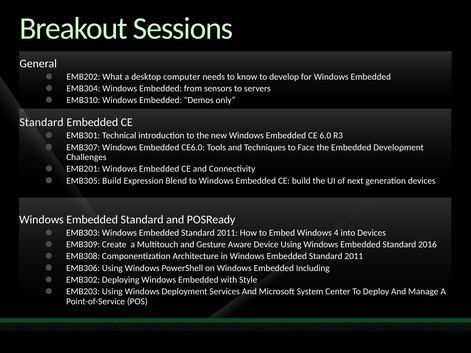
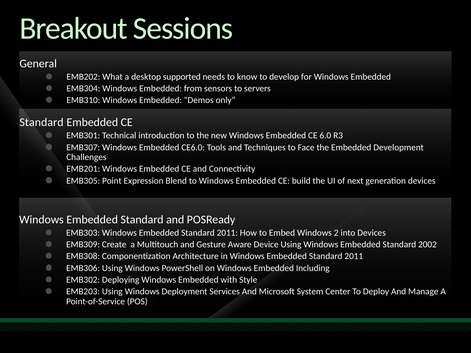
computer: computer -> supported (182, 77)
EMB305 Build: Build -> Point (112, 181)
4: 4 -> 2 (336, 233)
2016: 2016 -> 2002 (427, 245)
